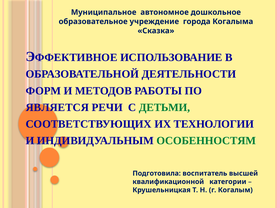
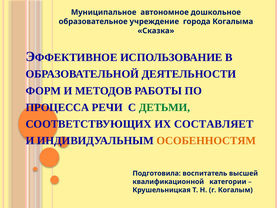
ЯВЛЯЕТСЯ: ЯВЛЯЕТСЯ -> ПРОЦЕССА (57, 107)
ТЕХНОЛОГИИ: ТЕХНОЛОГИИ -> СОСТАВЛЯЕТ (214, 124)
ОСОБЕННОСТЯМ colour: green -> orange (206, 141)
